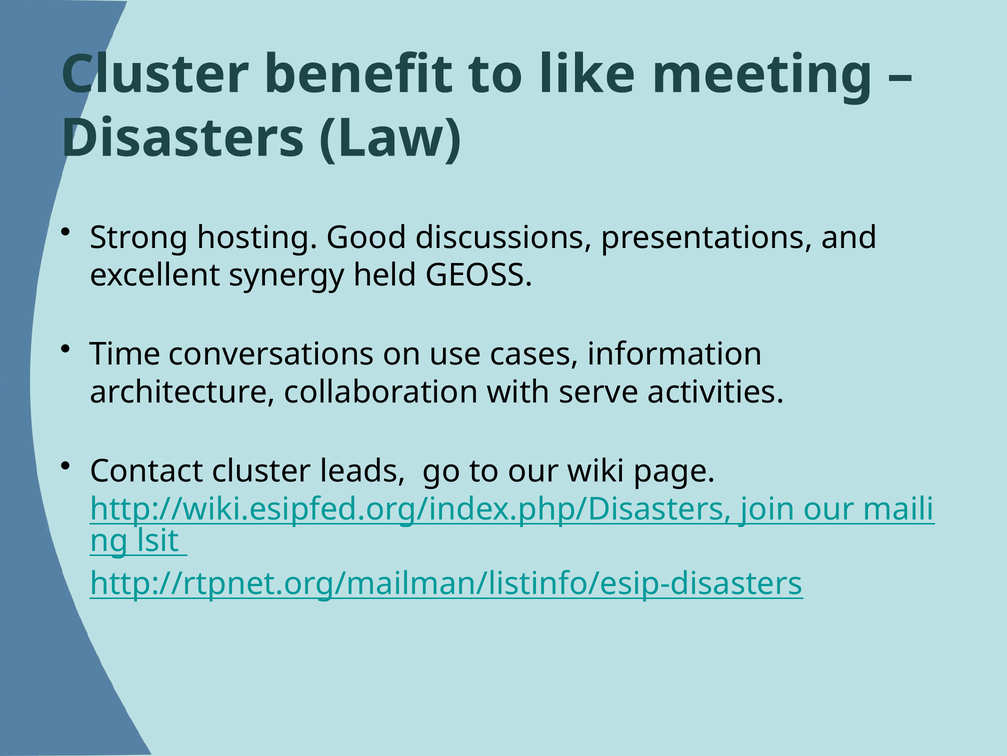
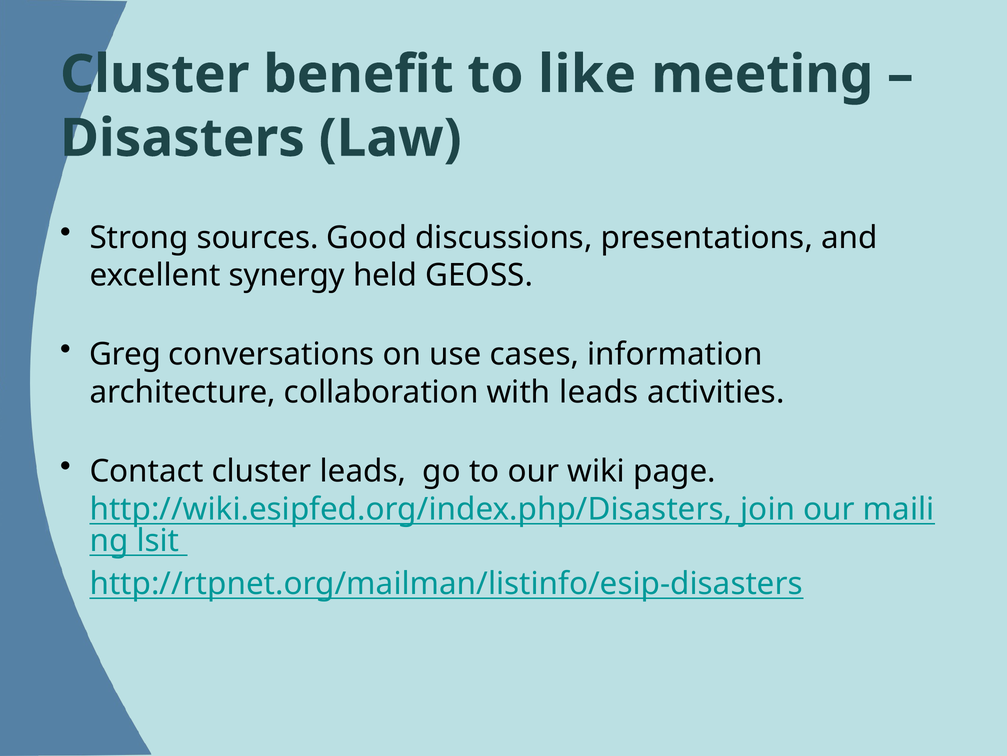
hosting: hosting -> sources (258, 237)
Time: Time -> Greg (125, 354)
with serve: serve -> leads (599, 392)
